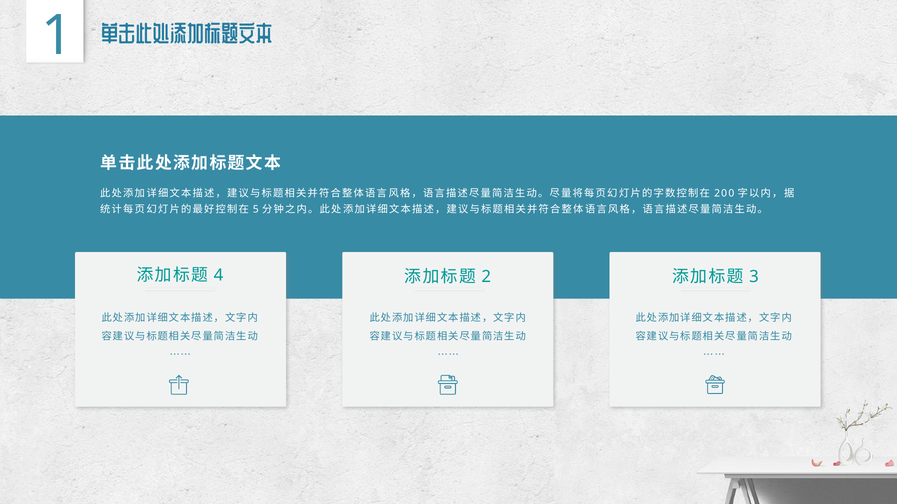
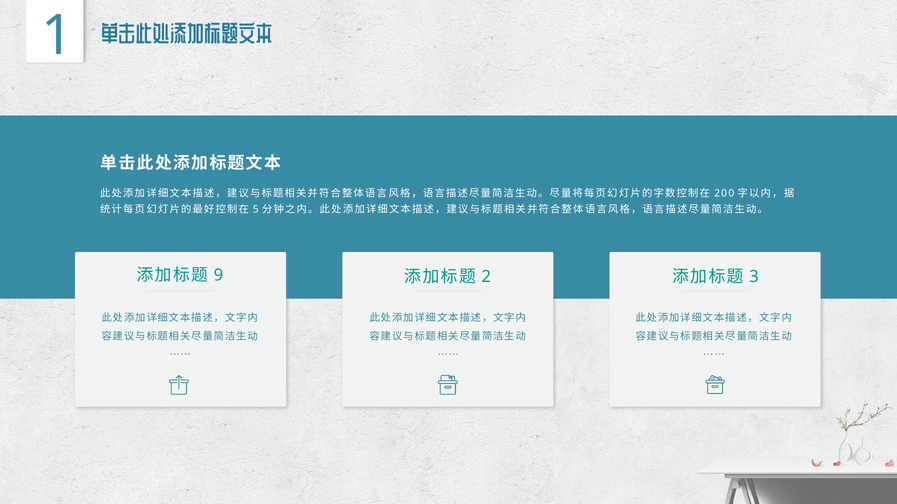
4: 4 -> 9 (219, 276)
